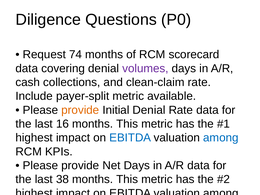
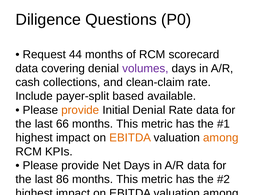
74: 74 -> 44 (75, 55)
payer-split metric: metric -> based (128, 96)
16: 16 -> 66 (62, 124)
EBITDA colour: blue -> orange (130, 138)
among colour: blue -> orange (221, 138)
38: 38 -> 86 (62, 179)
